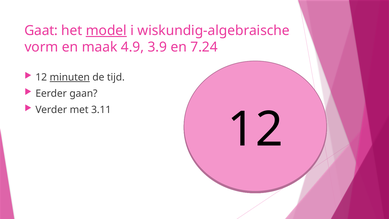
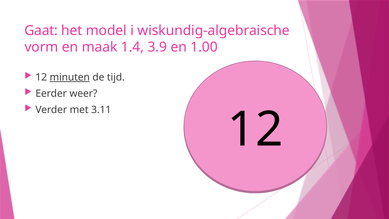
model underline: present -> none (106, 31)
4.9: 4.9 -> 1.4 (132, 47)
7.24: 7.24 -> 1.00 (204, 47)
gaan: gaan -> weer (83, 93)
